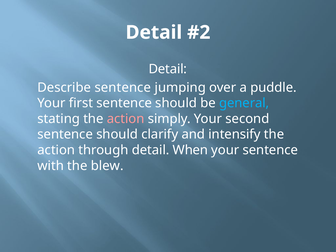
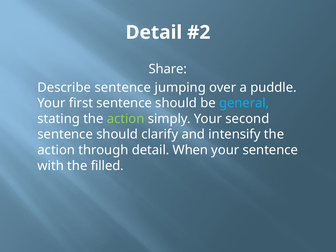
Detail: Detail -> Share (168, 69)
action colour: pink -> light green (126, 119)
blew: blew -> filled (107, 166)
